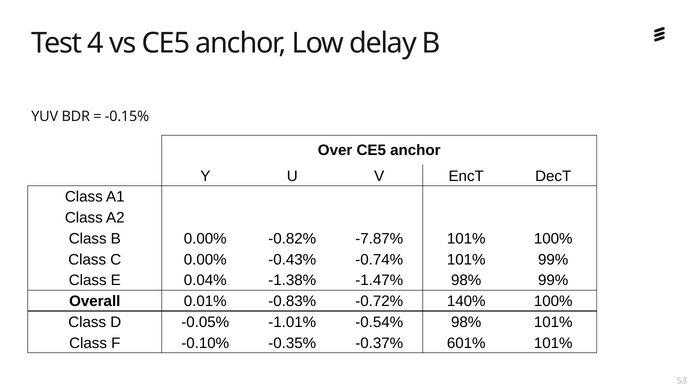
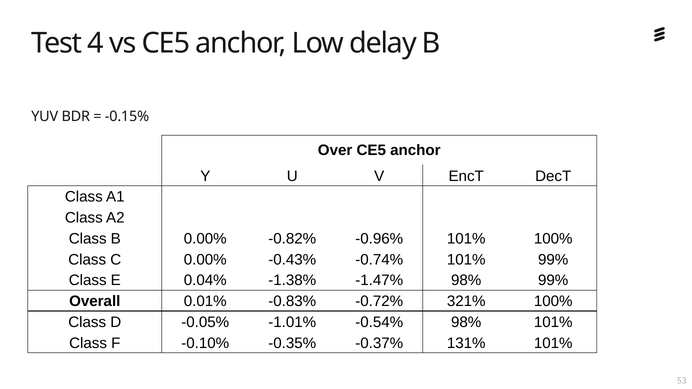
-7.87%: -7.87% -> -0.96% (379, 239)
140%: 140% -> 321% (466, 302)
601%: 601% -> 131% (466, 343)
